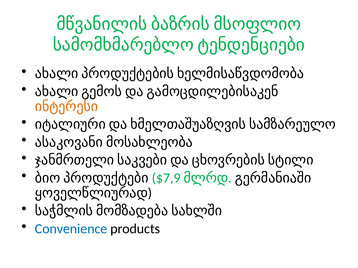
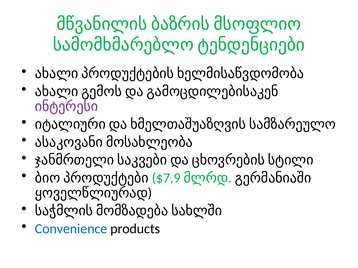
ინტერესი colour: orange -> purple (66, 107)
